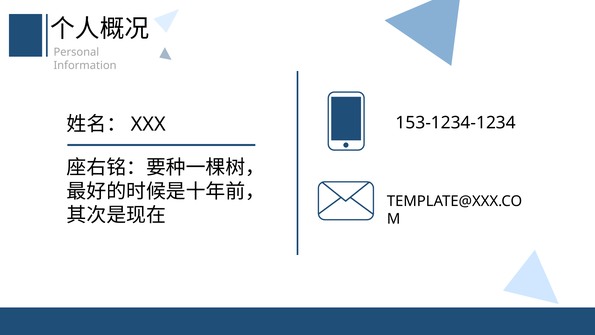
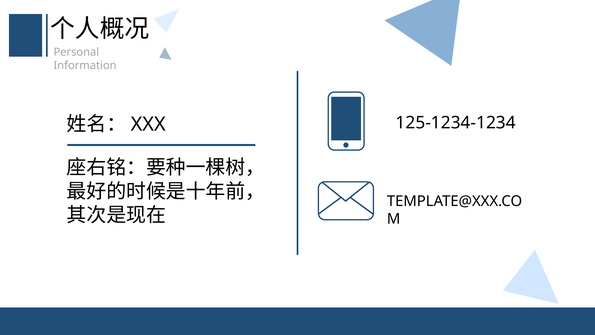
153-1234-1234: 153-1234-1234 -> 125-1234-1234 (456, 123)
